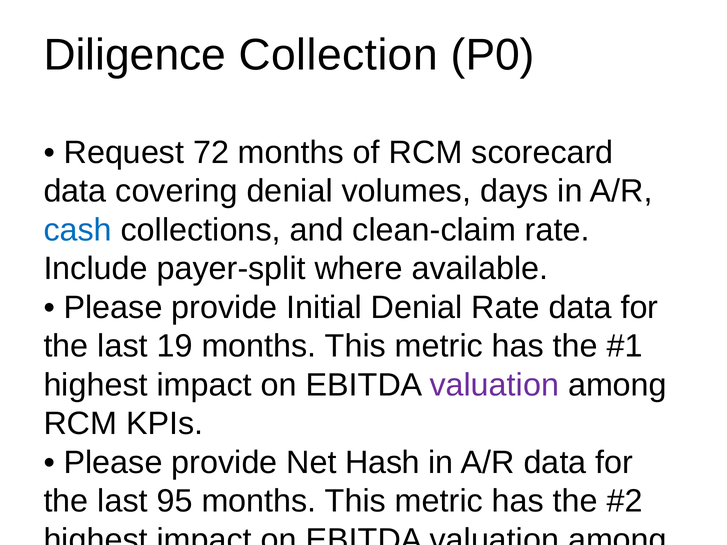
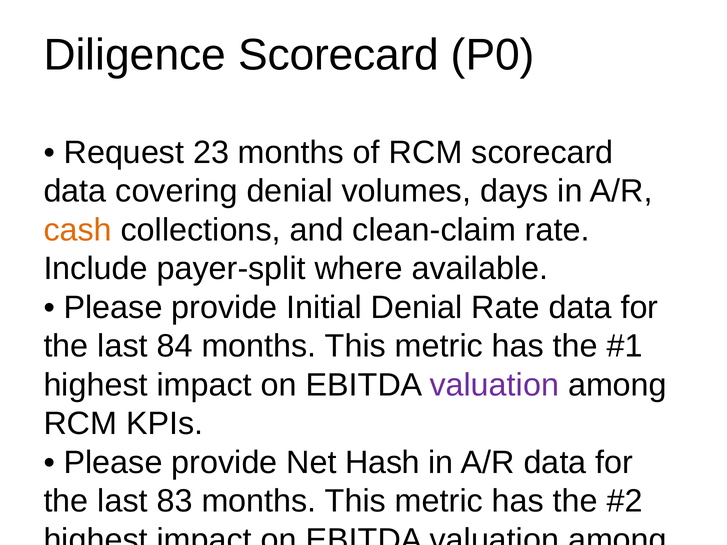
Diligence Collection: Collection -> Scorecard (339, 55)
72: 72 -> 23 (211, 152)
cash colour: blue -> orange (78, 230)
19: 19 -> 84 (175, 346)
95: 95 -> 83 (175, 501)
